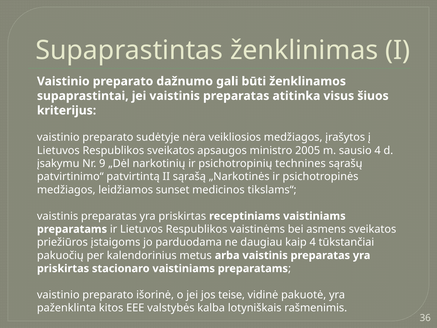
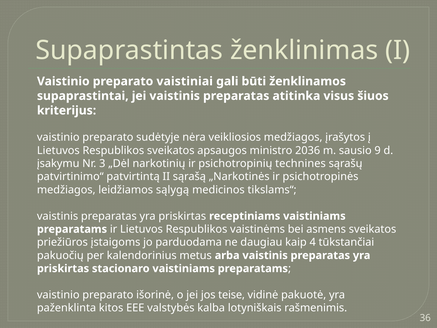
dažnumo: dažnumo -> vaistiniai (185, 81)
2005: 2005 -> 2036 (308, 150)
sausio 4: 4 -> 9 (378, 150)
9: 9 -> 3 (102, 163)
sunset: sunset -> sąlygą (173, 190)
